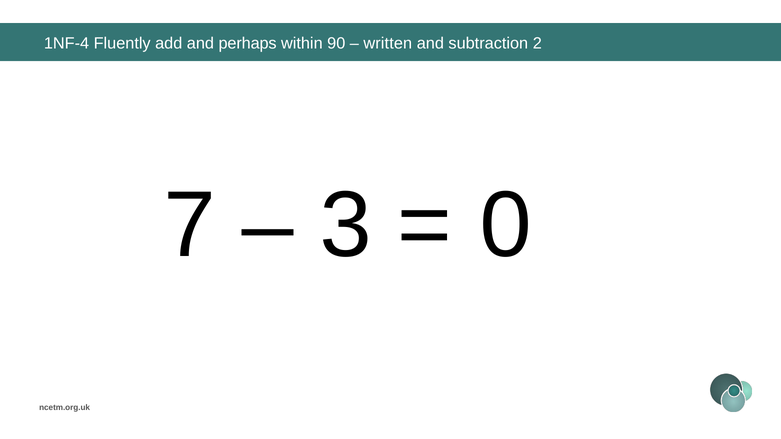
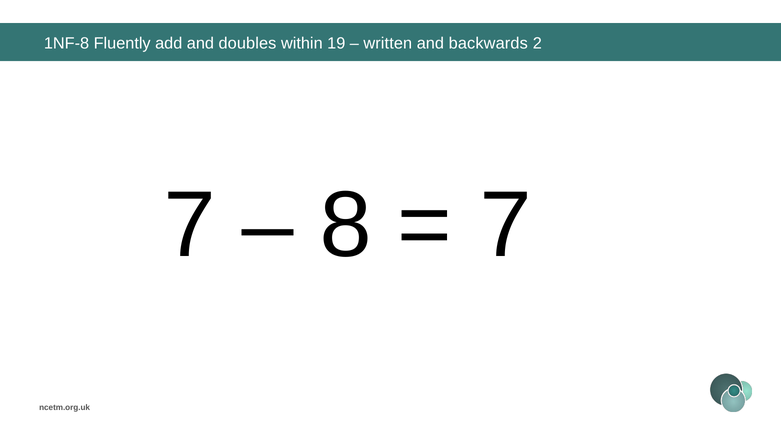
1NF-4: 1NF-4 -> 1NF-8 (67, 44)
perhaps: perhaps -> doubles (247, 44)
90: 90 -> 19 (336, 44)
subtraction: subtraction -> backwards (488, 44)
3: 3 -> 8 (346, 225)
0: 0 -> 7 (506, 225)
